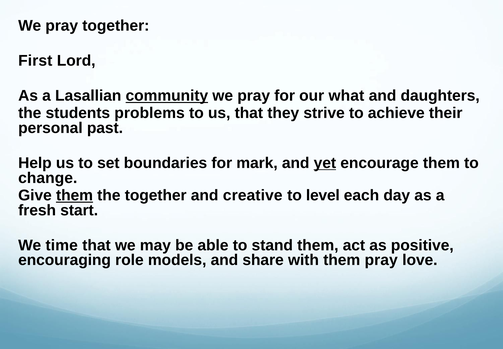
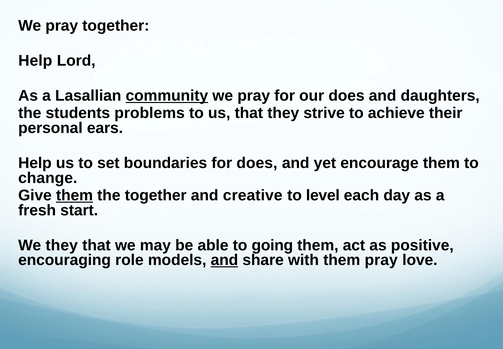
First: First -> Help (35, 61)
our what: what -> does (346, 96)
past: past -> ears (105, 128)
for mark: mark -> does (257, 163)
yet underline: present -> none (325, 163)
We time: time -> they (62, 245)
stand: stand -> going (272, 245)
and underline: none -> present (224, 260)
